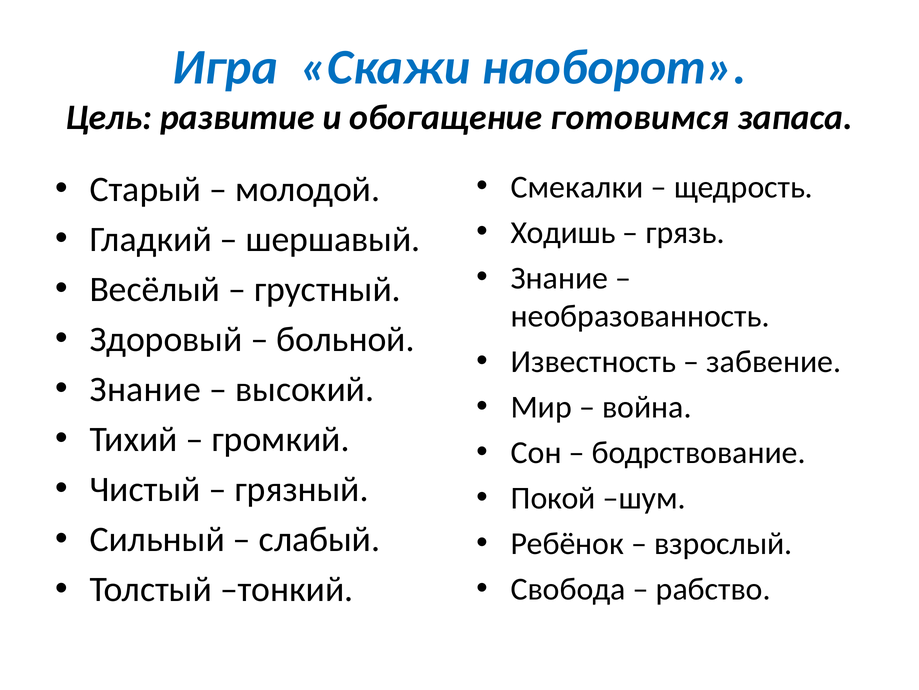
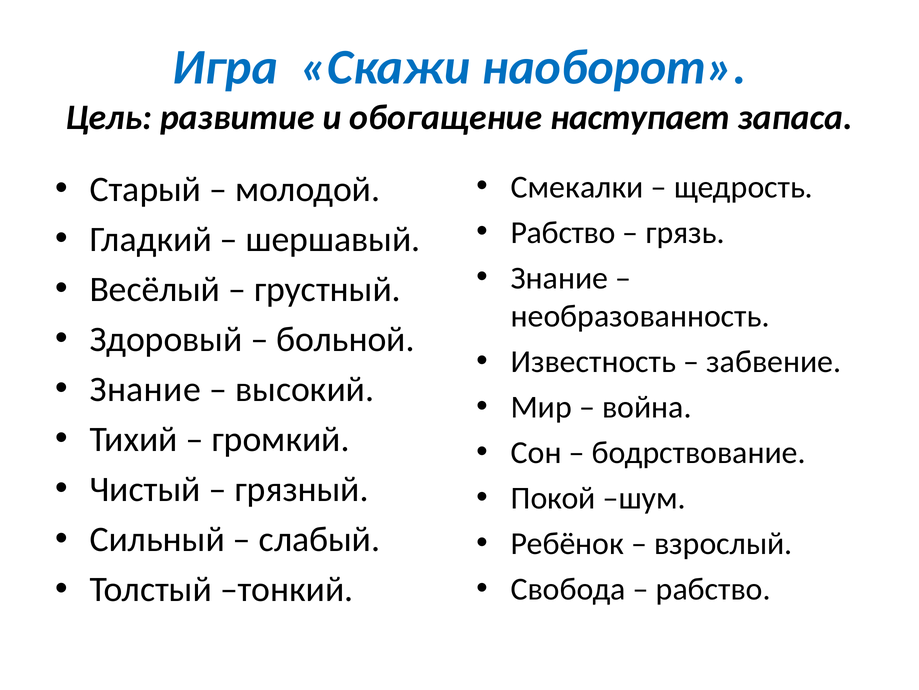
готовимся: готовимся -> наступает (640, 117)
Ходишь: Ходишь -> Рабство (563, 232)
